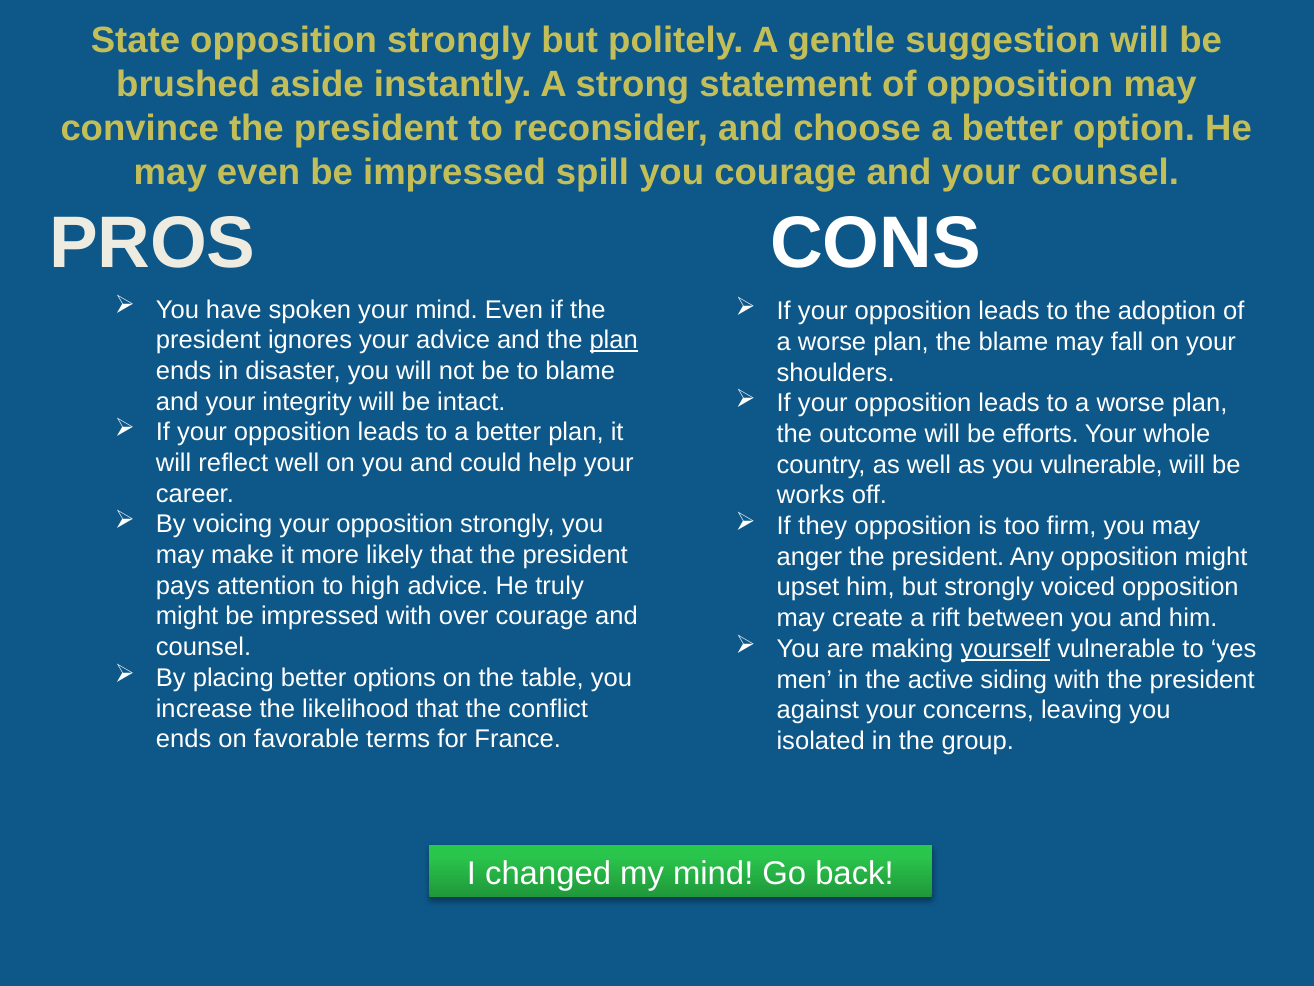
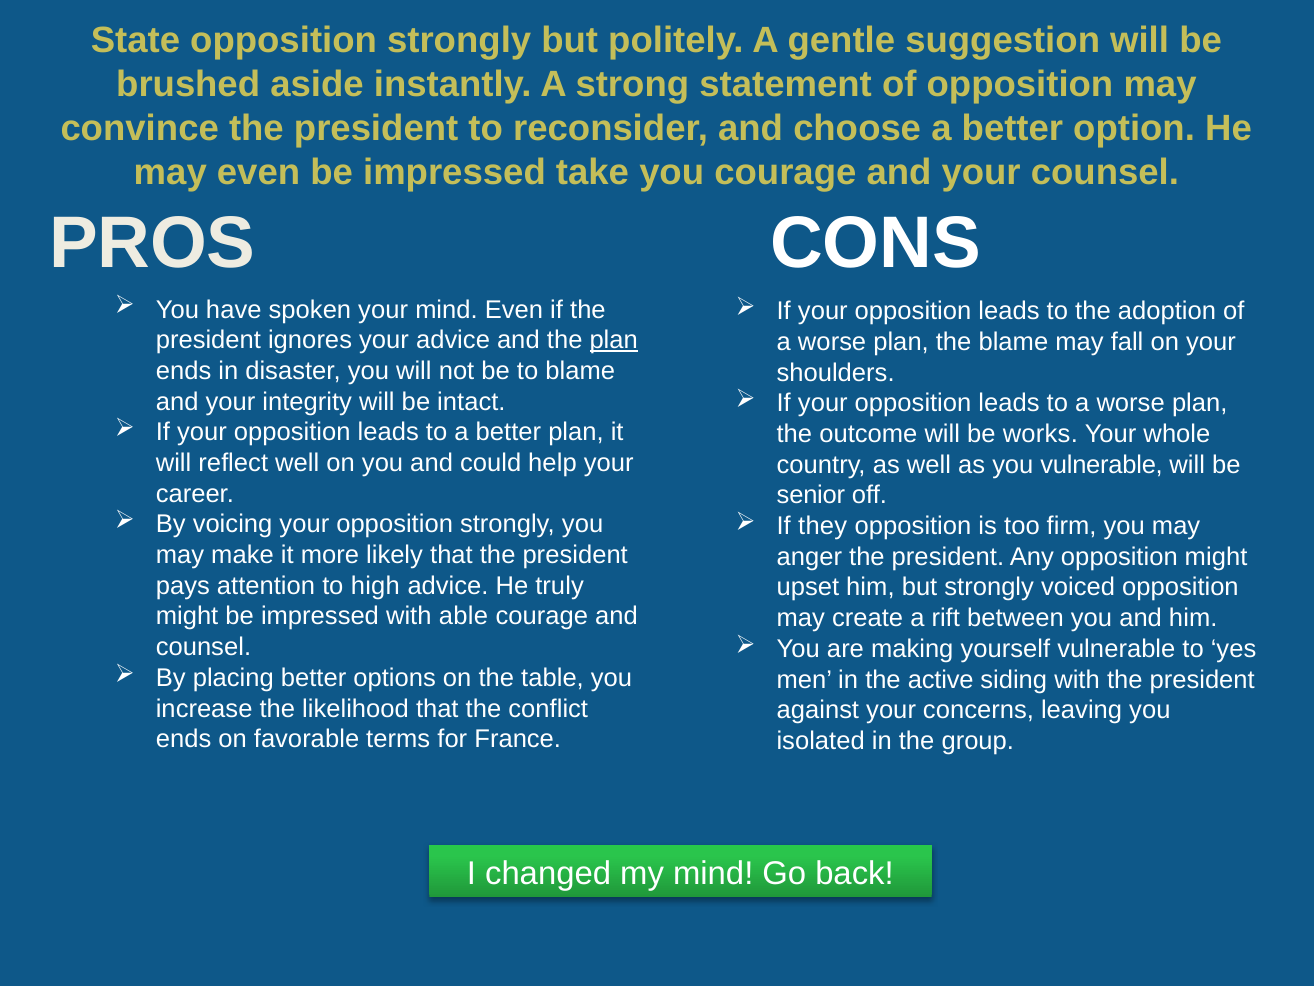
spill: spill -> take (592, 172)
efforts: efforts -> works (1040, 434)
works: works -> senior (811, 495)
over: over -> able (464, 616)
yourself underline: present -> none (1005, 649)
